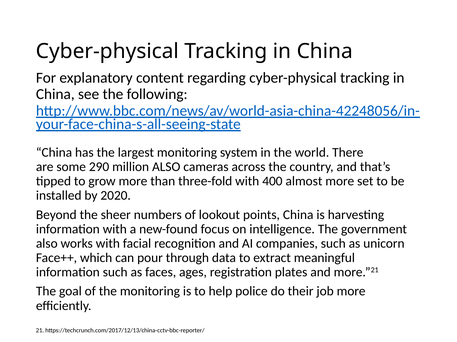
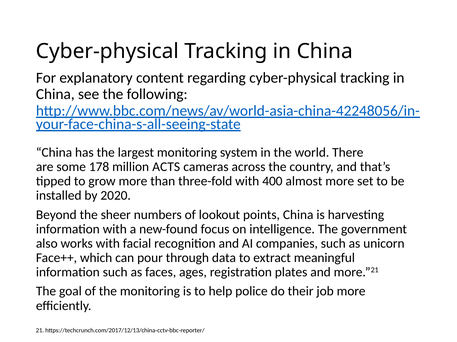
290: 290 -> 178 (99, 167)
million ALSO: ALSO -> ACTS (166, 167)
